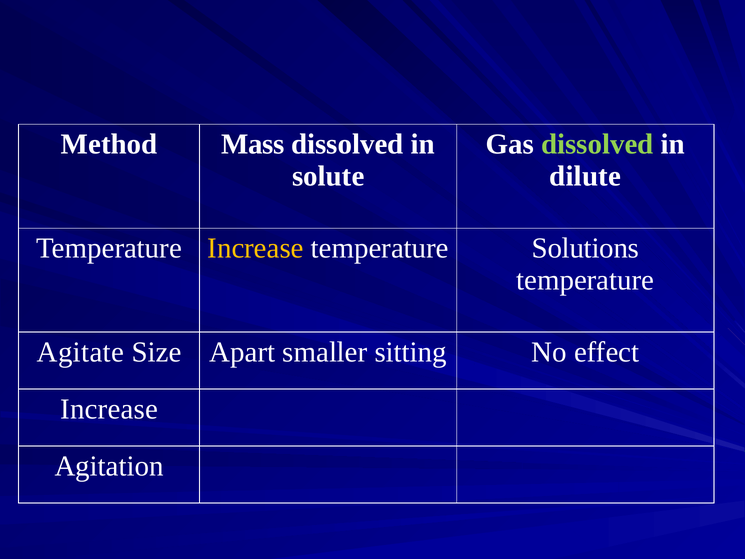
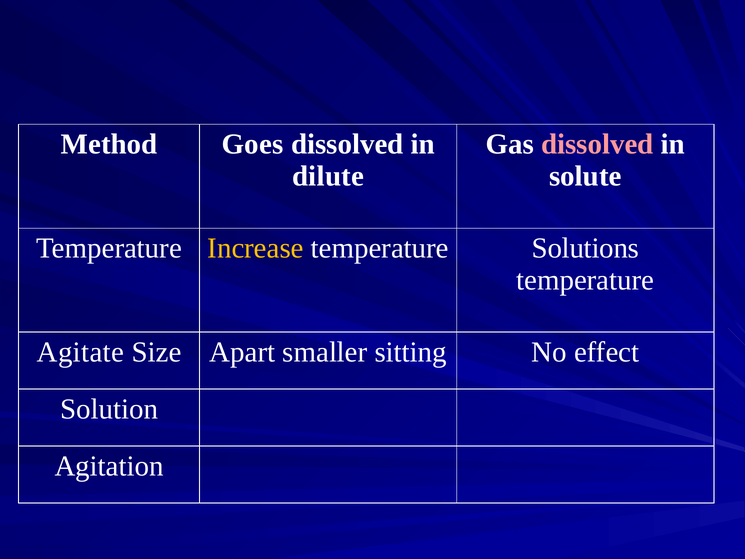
Mass: Mass -> Goes (252, 144)
dissolved colour: light green -> pink (597, 144)
solute: solute -> dilute (328, 176)
dilute: dilute -> solute (585, 176)
Increase: Increase -> Solution (109, 409)
